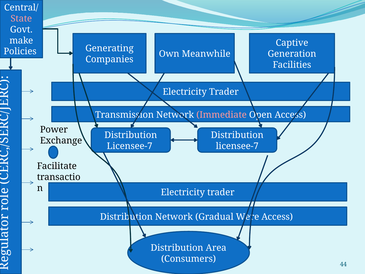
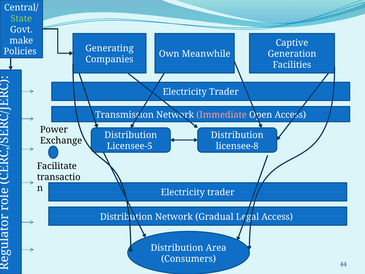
State colour: pink -> light green (21, 19)
Licensee-7: Licensee-7 -> Licensee-5 (130, 146)
licensee-7: licensee-7 -> licensee-8 (237, 146)
Were: Were -> Legal (247, 217)
